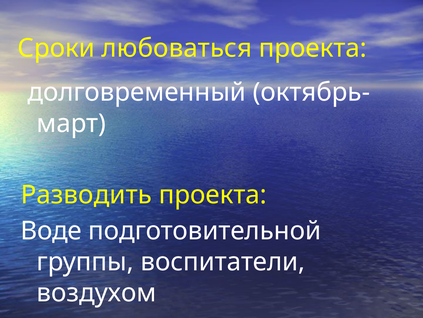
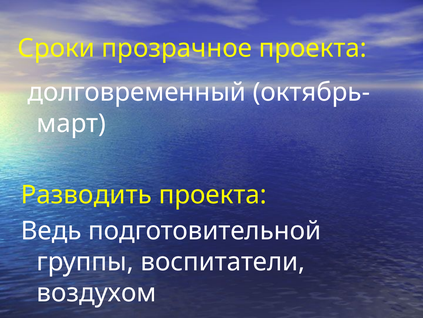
любоваться: любоваться -> прозрачное (177, 48)
Воде: Воде -> Ведь (51, 230)
